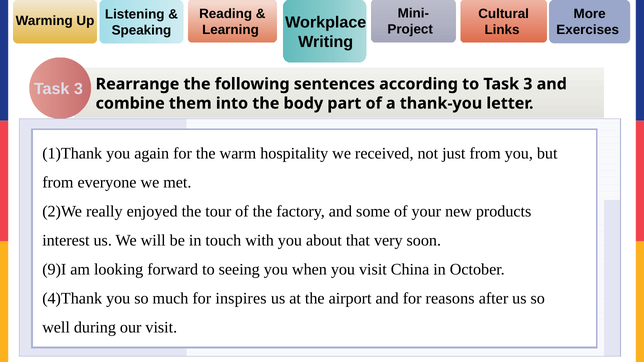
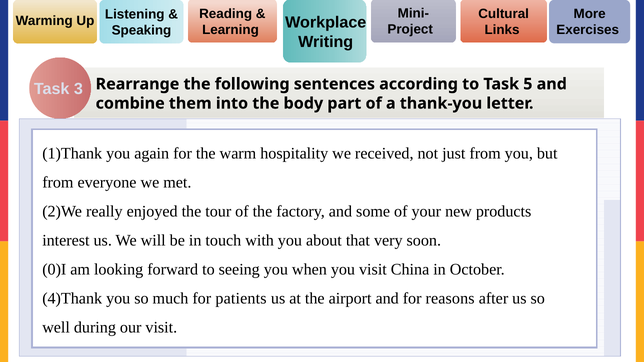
to Task 3: 3 -> 5 (528, 84)
9)I: 9)I -> 0)I (54, 270)
inspires: inspires -> patients (241, 299)
